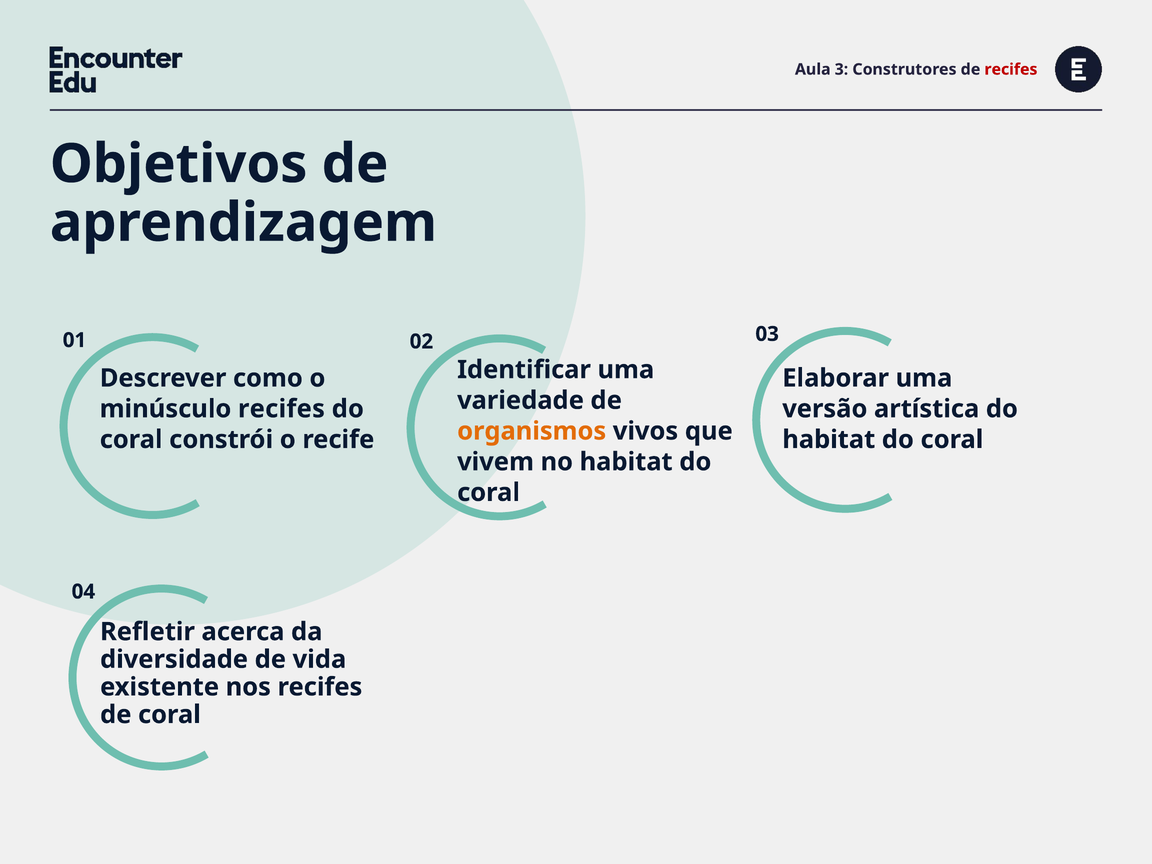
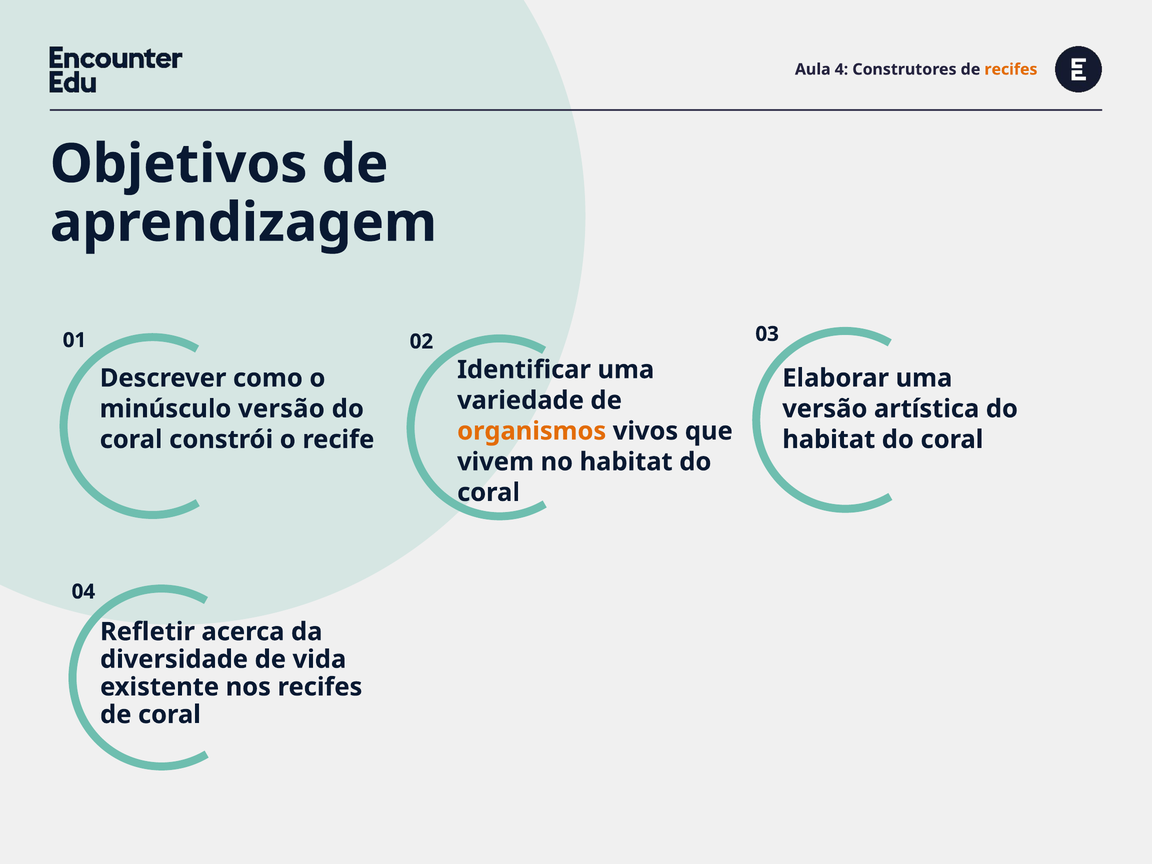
3: 3 -> 4 (841, 69)
recifes colour: red -> orange (1011, 69)
minúsculo recifes: recifes -> versão (281, 409)
